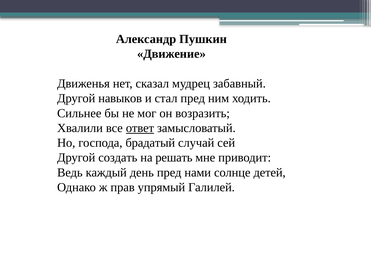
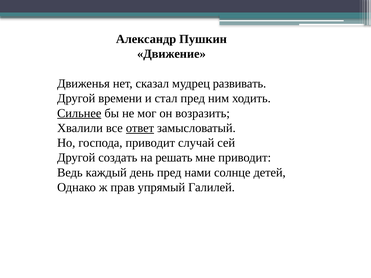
забавный: забавный -> развивать (239, 84)
навыков: навыков -> времени (120, 98)
Сильнее underline: none -> present (79, 113)
господа брадатый: брадатый -> приводит (150, 143)
